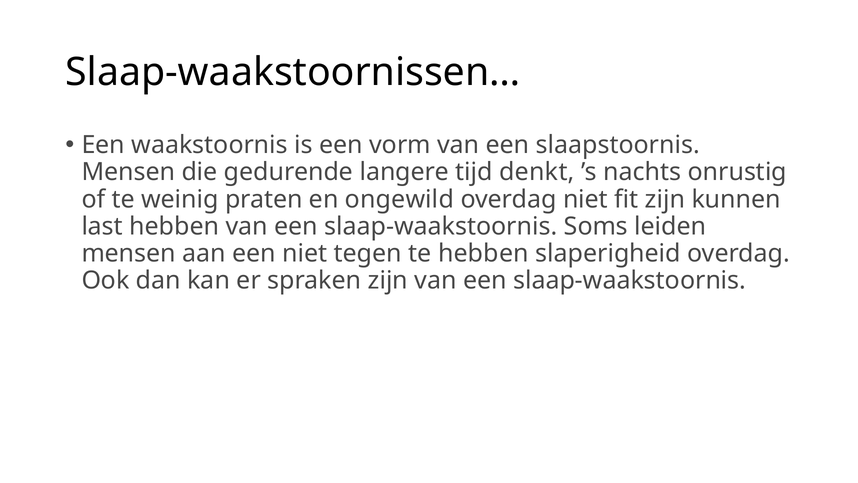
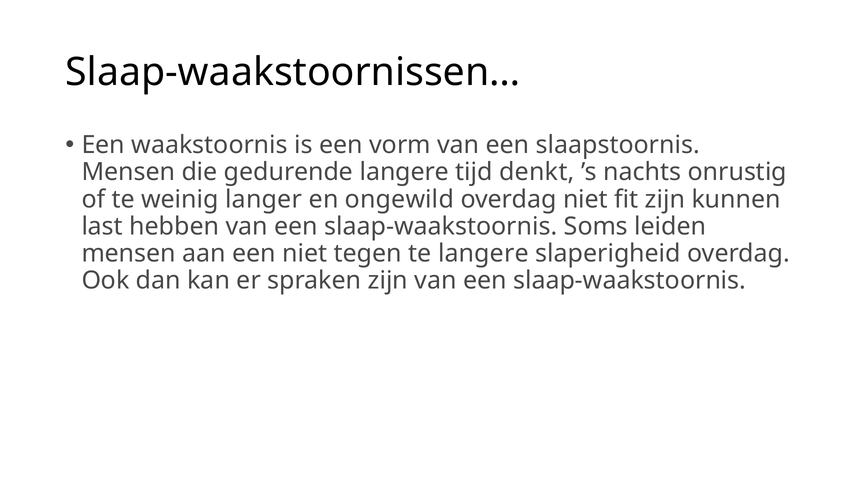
praten: praten -> langer (264, 199)
te hebben: hebben -> langere (483, 253)
